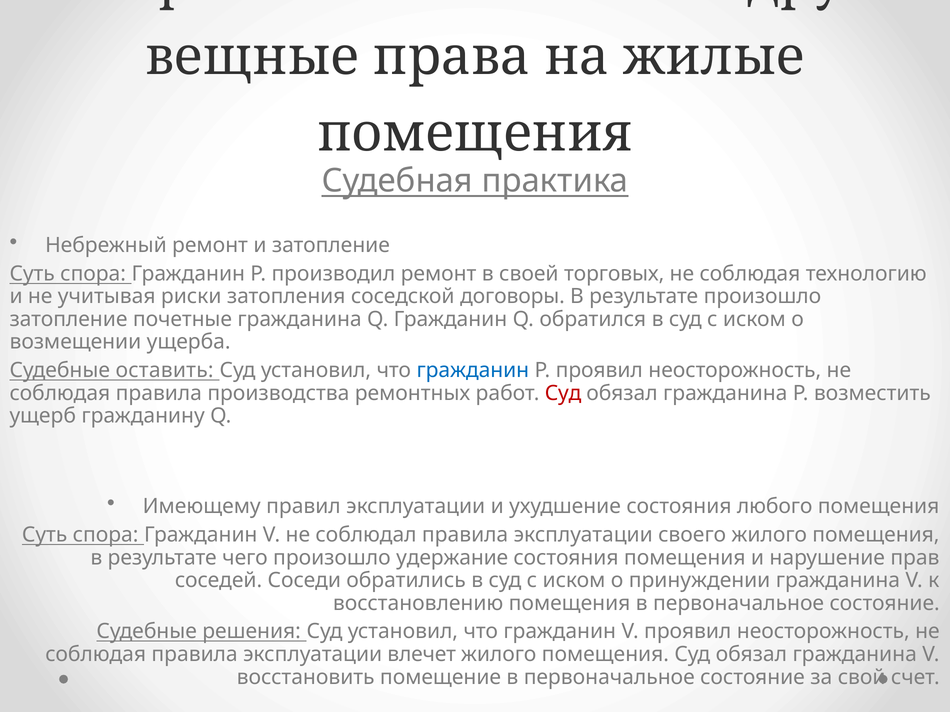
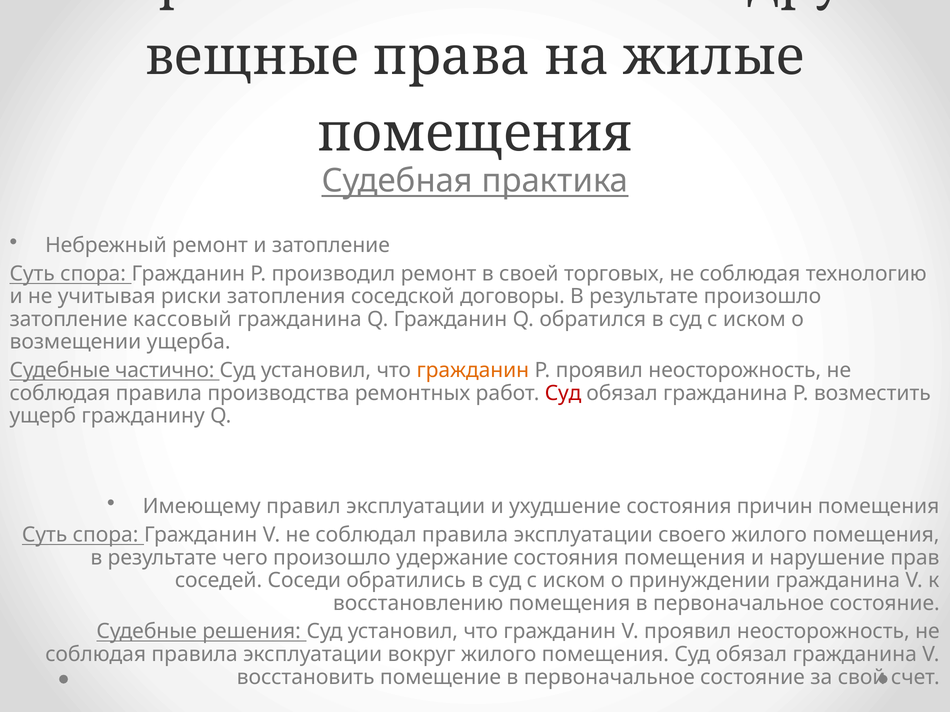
почетные: почетные -> кассовый (182, 319)
оставить: оставить -> частично (165, 371)
гражданин colour: blue -> orange (473, 371)
любого: любого -> причин (775, 507)
влечет: влечет -> вокруг (422, 655)
